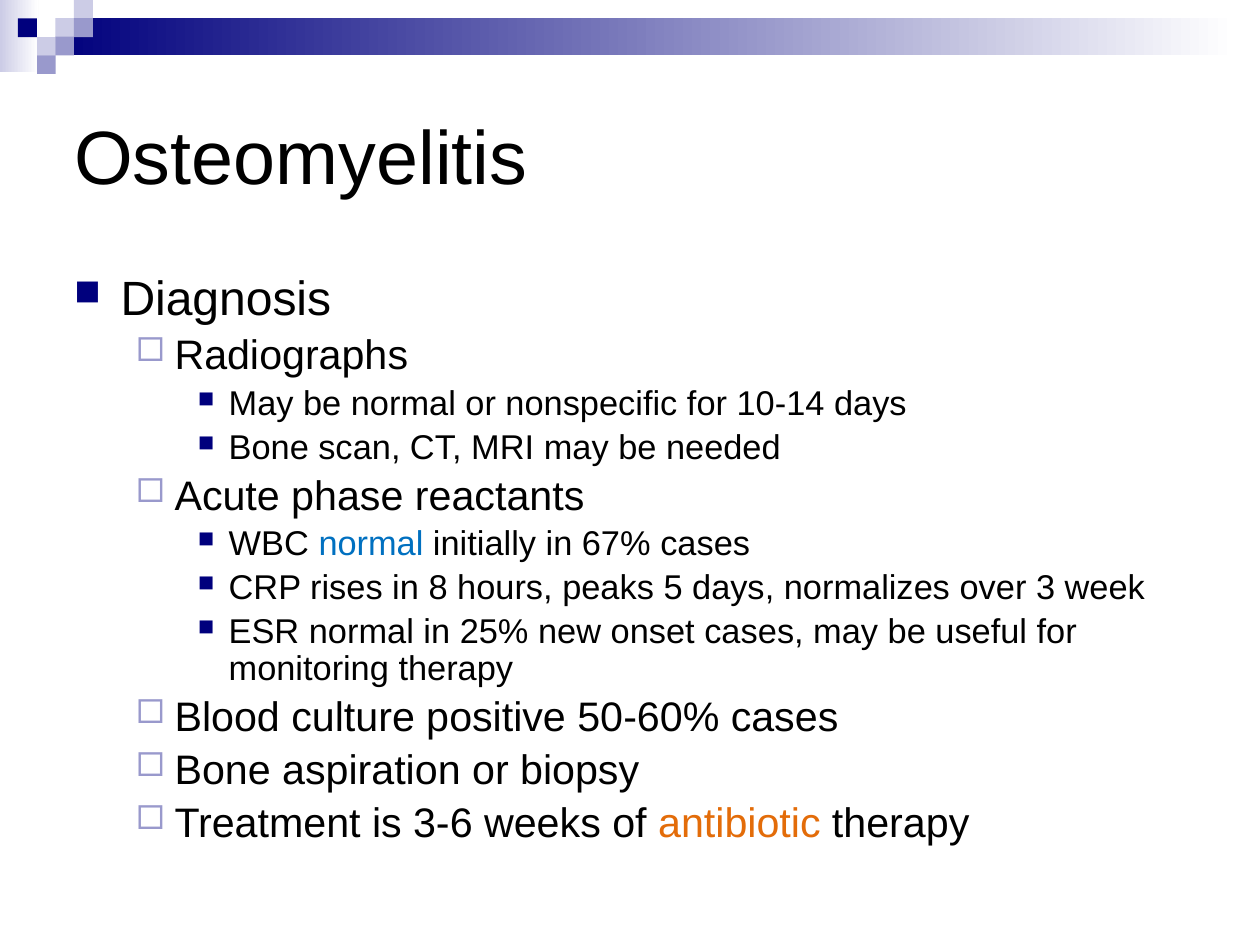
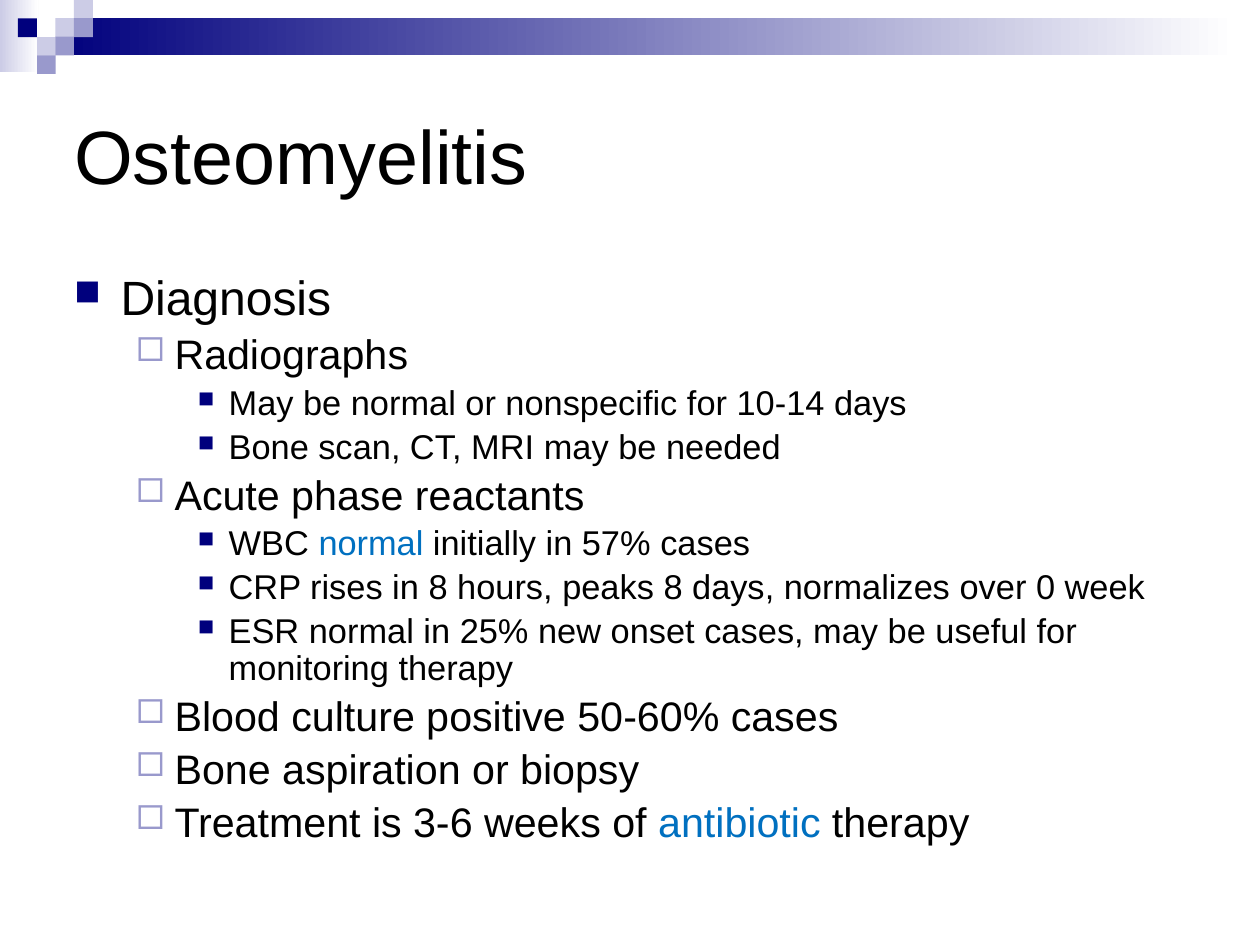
67%: 67% -> 57% (616, 544)
peaks 5: 5 -> 8 (673, 588)
3: 3 -> 0 (1046, 588)
antibiotic colour: orange -> blue (739, 824)
